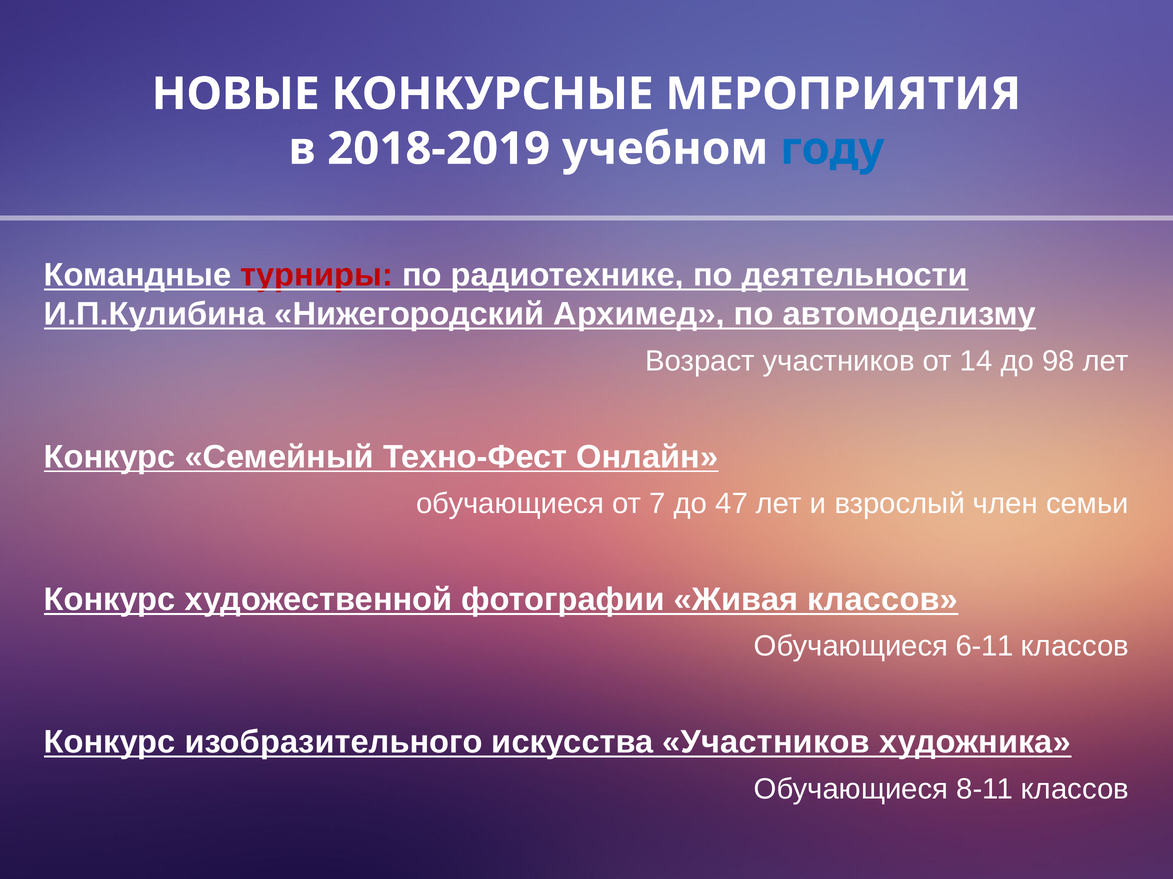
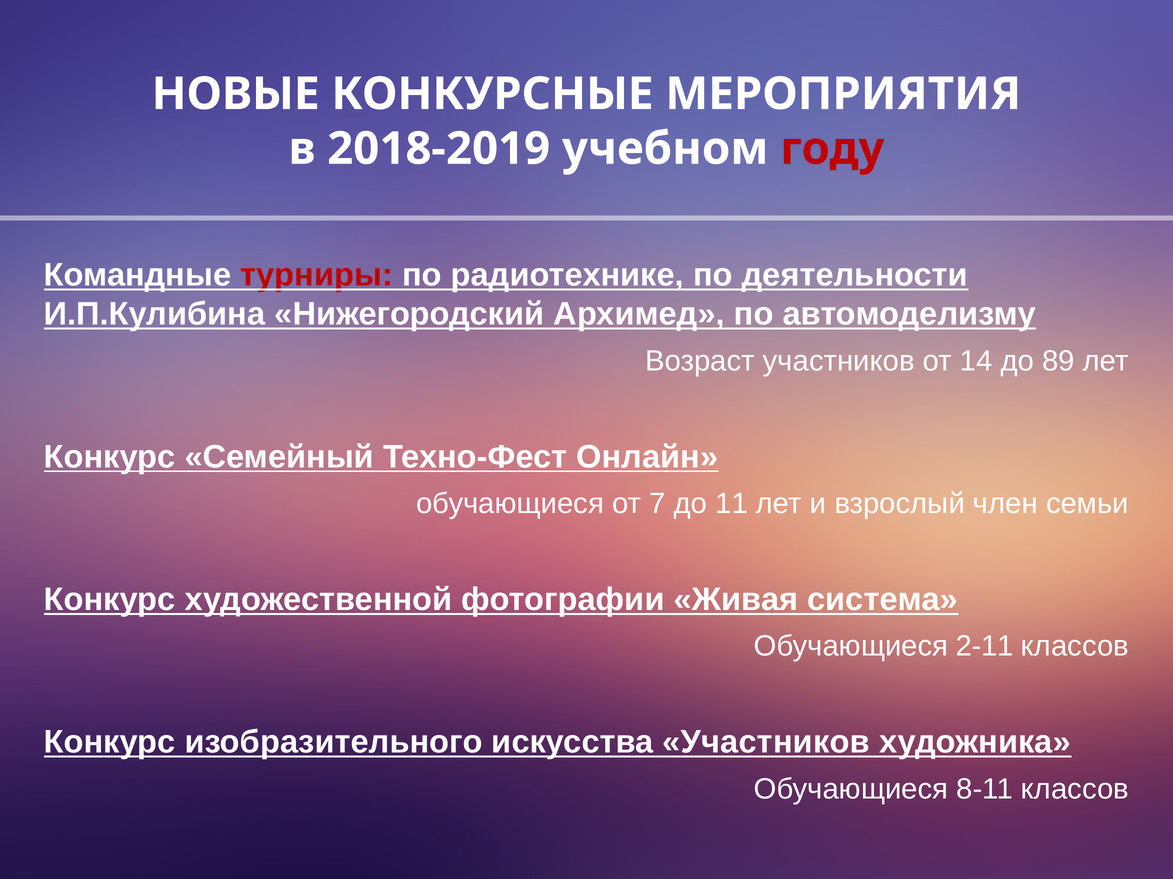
году colour: blue -> red (832, 149)
98: 98 -> 89 (1058, 361)
47: 47 -> 11 (731, 504)
Живая классов: классов -> система (883, 600)
6-11: 6-11 -> 2-11 (985, 647)
